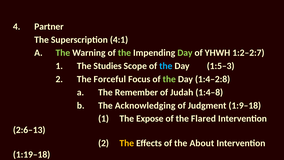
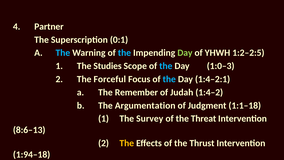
4:1: 4:1 -> 0:1 (119, 40)
The colour: light green -> light blue (63, 53)
the colour: light green -> light blue (124, 53)
1:2–2:7: 1:2–2:7 -> 1:2–2:5 (248, 53)
1:5–3: 1:5–3 -> 1:0–3 (221, 66)
the colour: light green -> light blue (169, 79)
1:4–2:8: 1:4–2:8 -> 1:4–2:1 (213, 79)
1:4–8: 1:4–8 -> 1:4–2 (209, 92)
Acknowledging: Acknowledging -> Argumentation (145, 105)
1:9–18: 1:9–18 -> 1:1–18 (245, 105)
Expose: Expose -> Survey (150, 118)
Flared: Flared -> Threat (204, 118)
2:6–13: 2:6–13 -> 8:6–13 (29, 130)
About: About -> Thrust (202, 143)
1:19–18: 1:19–18 -> 1:94–18 (32, 154)
